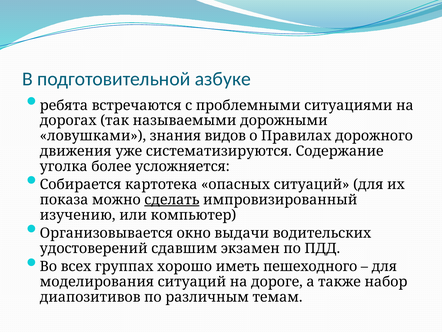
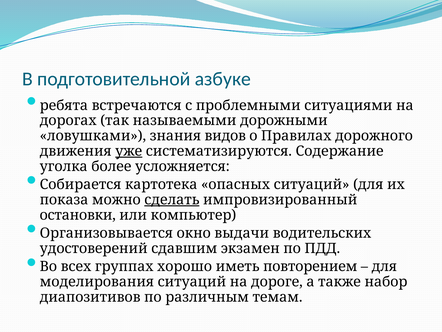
уже underline: none -> present (129, 151)
изучению: изучению -> остановки (78, 215)
пешеходного: пешеходного -> повторением (310, 266)
